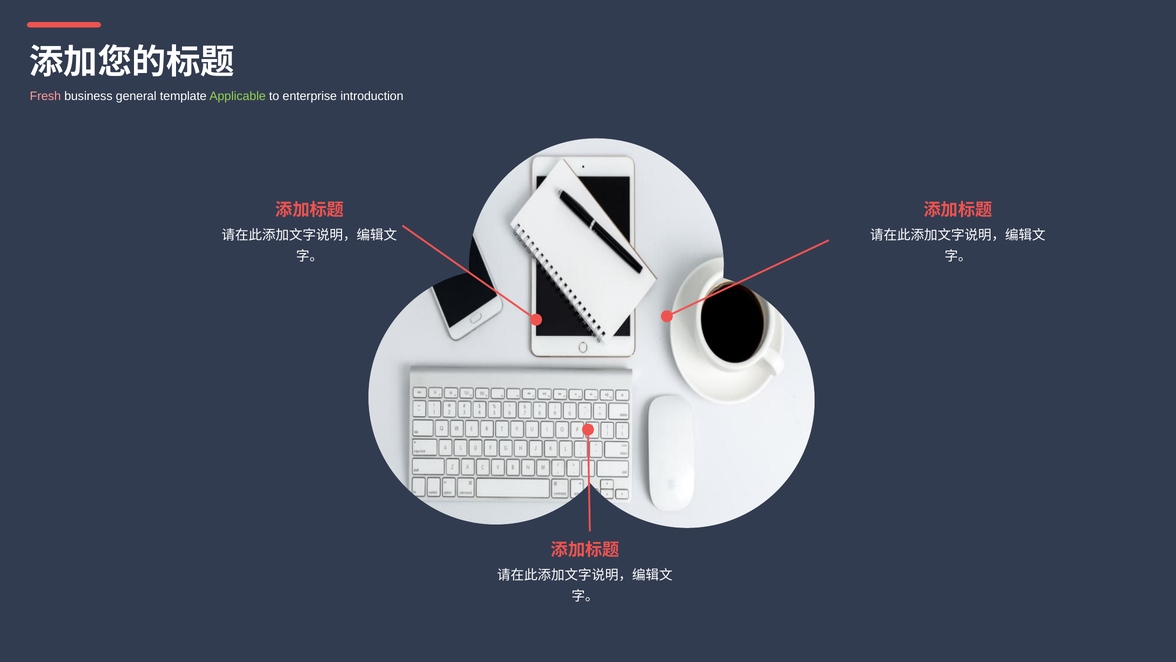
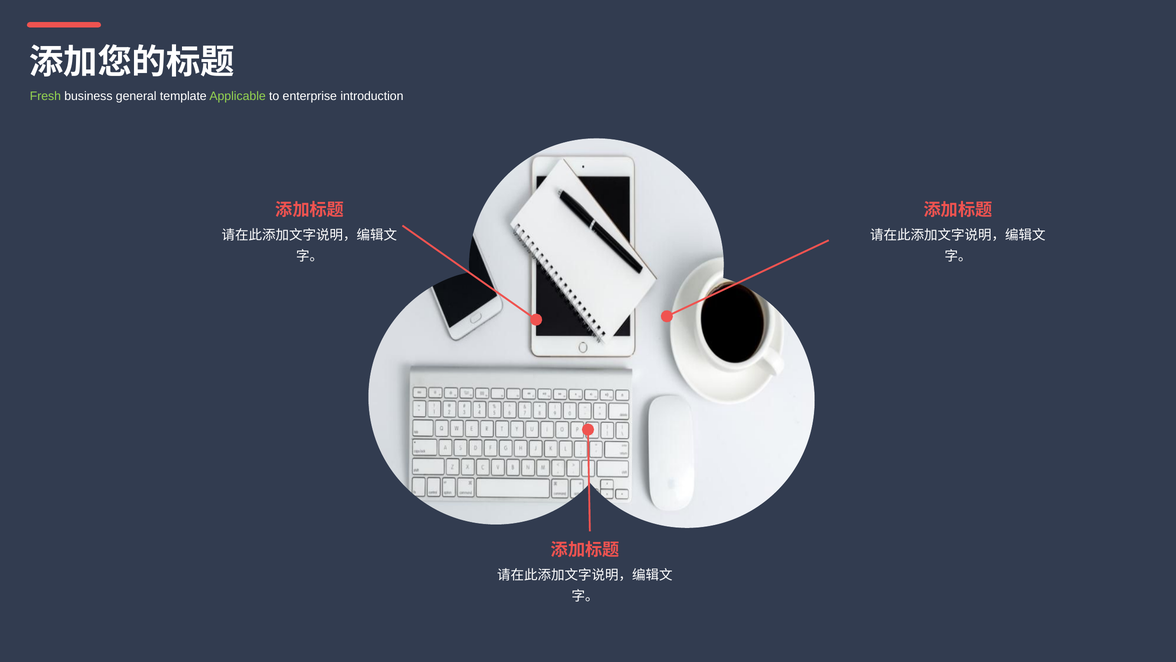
Fresh colour: pink -> light green (45, 96)
